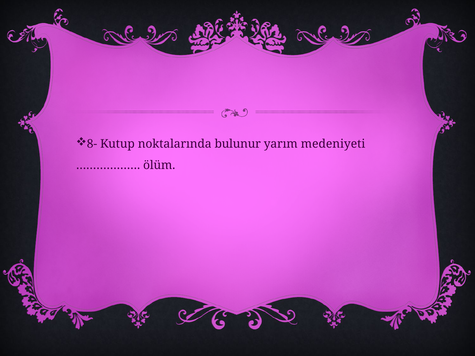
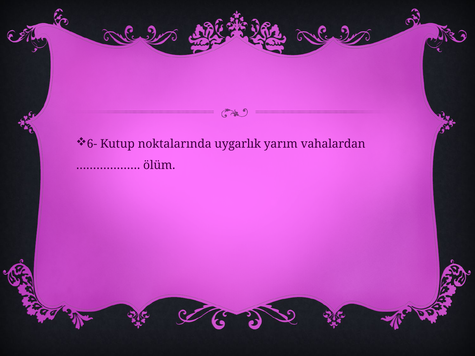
8-: 8- -> 6- (92, 144)
bulunur: bulunur -> uygarlık (238, 144)
medeniyeti: medeniyeti -> vahalardan (333, 144)
